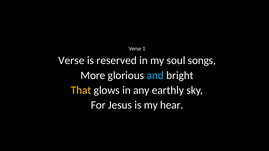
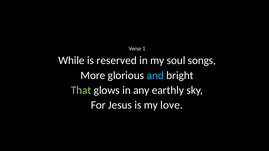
Verse: Verse -> While (71, 61)
That colour: yellow -> light green (81, 90)
hear: hear -> love (172, 105)
